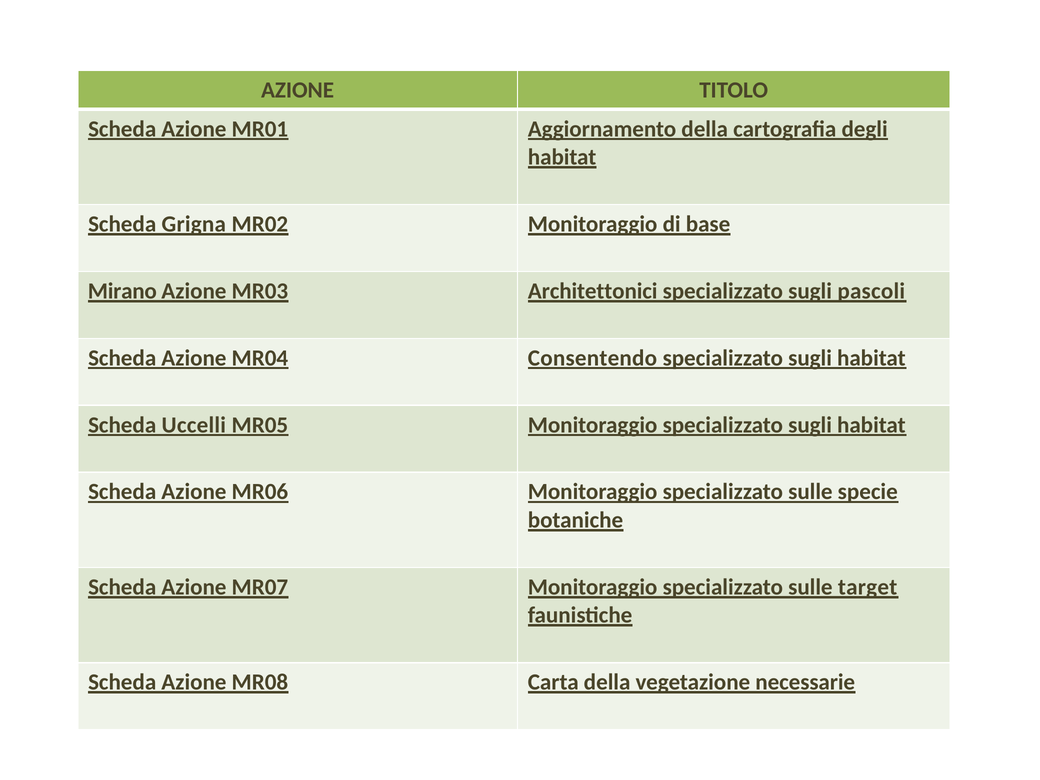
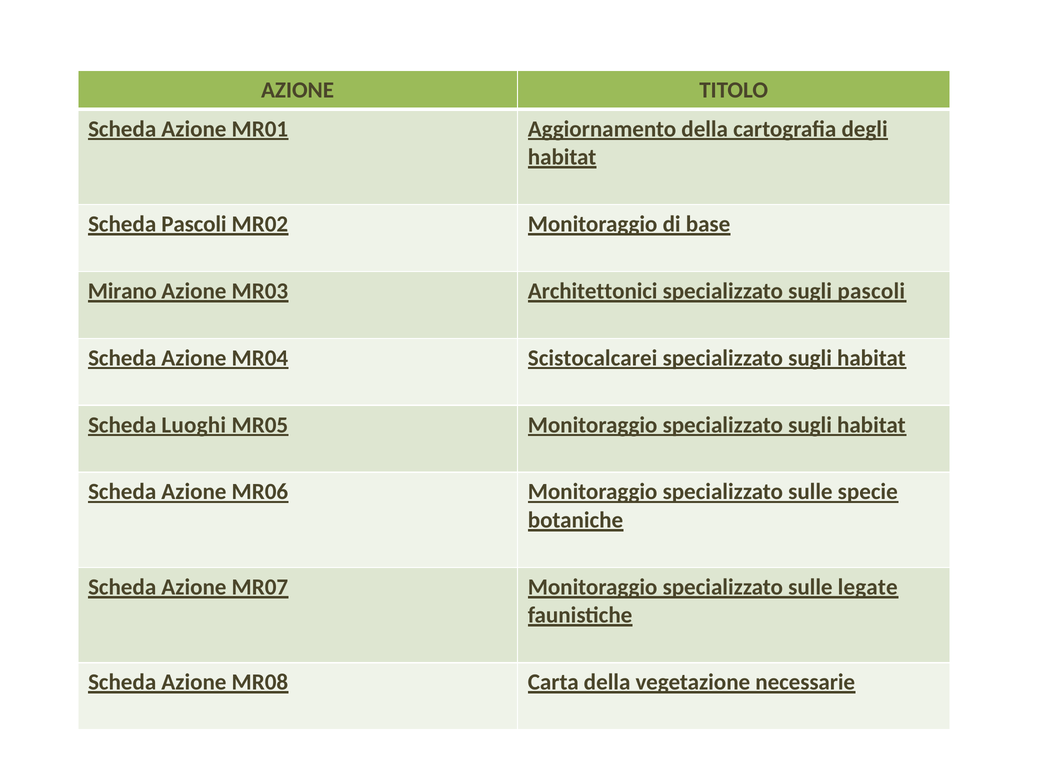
Scheda Grigna: Grigna -> Pascoli (194, 224)
Consentendo: Consentendo -> Scistocalcarei (593, 358)
Uccelli: Uccelli -> Luoghi (194, 425)
target: target -> legate (868, 587)
